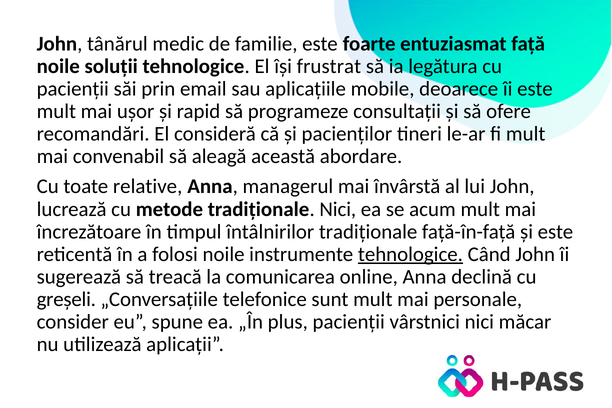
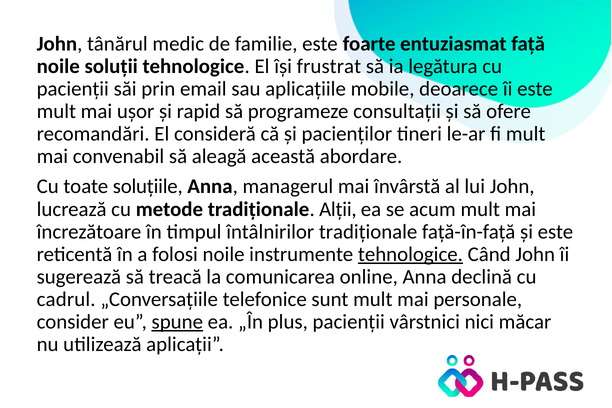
relative: relative -> soluțiile (148, 187)
tradiționale Nici: Nici -> Alții (338, 209)
greșeli: greșeli -> cadrul (66, 299)
spune underline: none -> present (177, 322)
